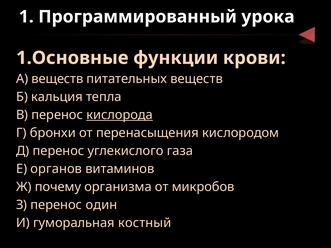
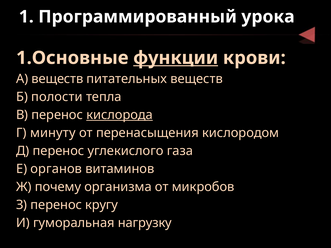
функции underline: none -> present (176, 58)
кальция: кальция -> полости (57, 97)
бронхи: бронхи -> минуту (53, 133)
один: один -> кругу (102, 205)
костный: костный -> нагрузку (145, 223)
